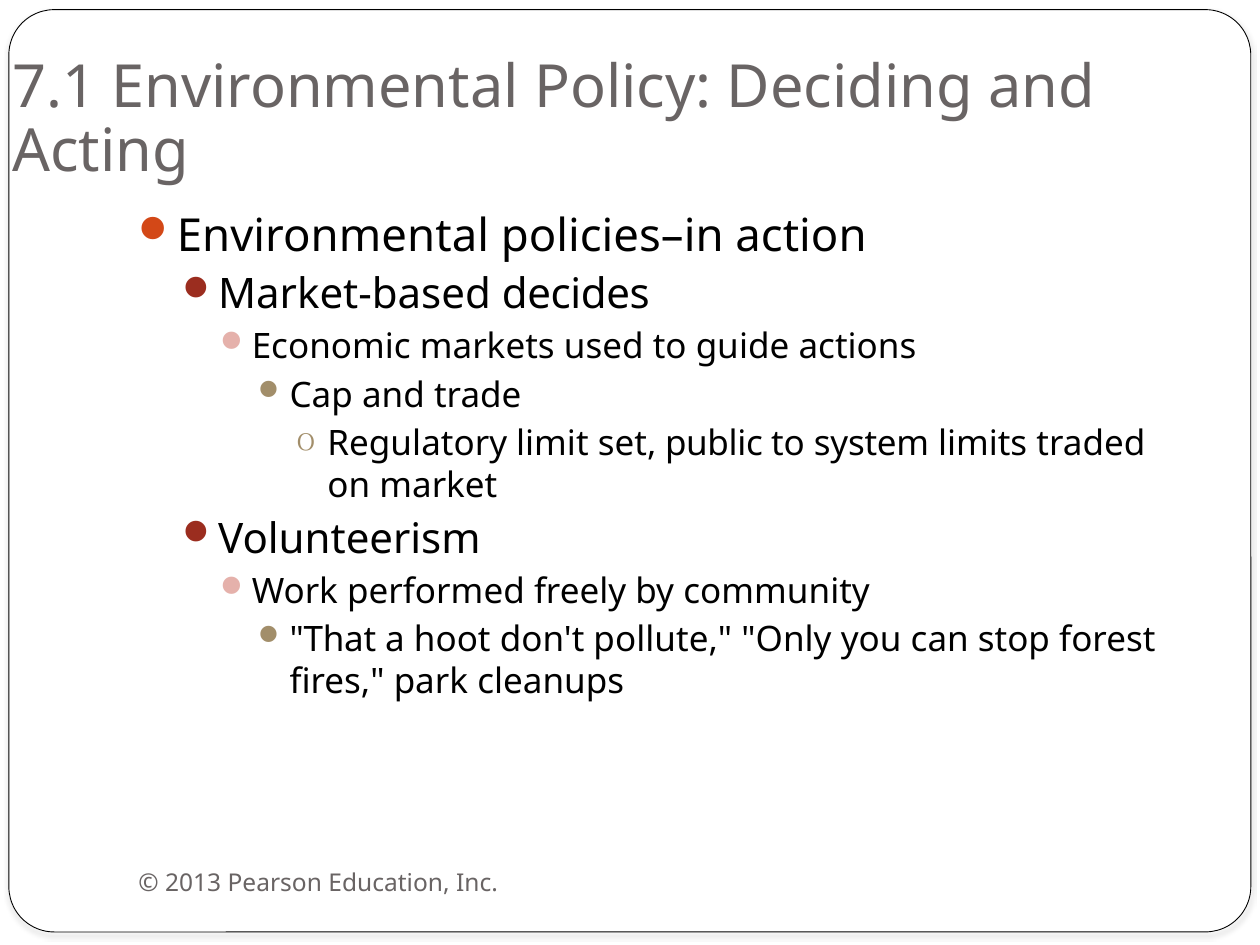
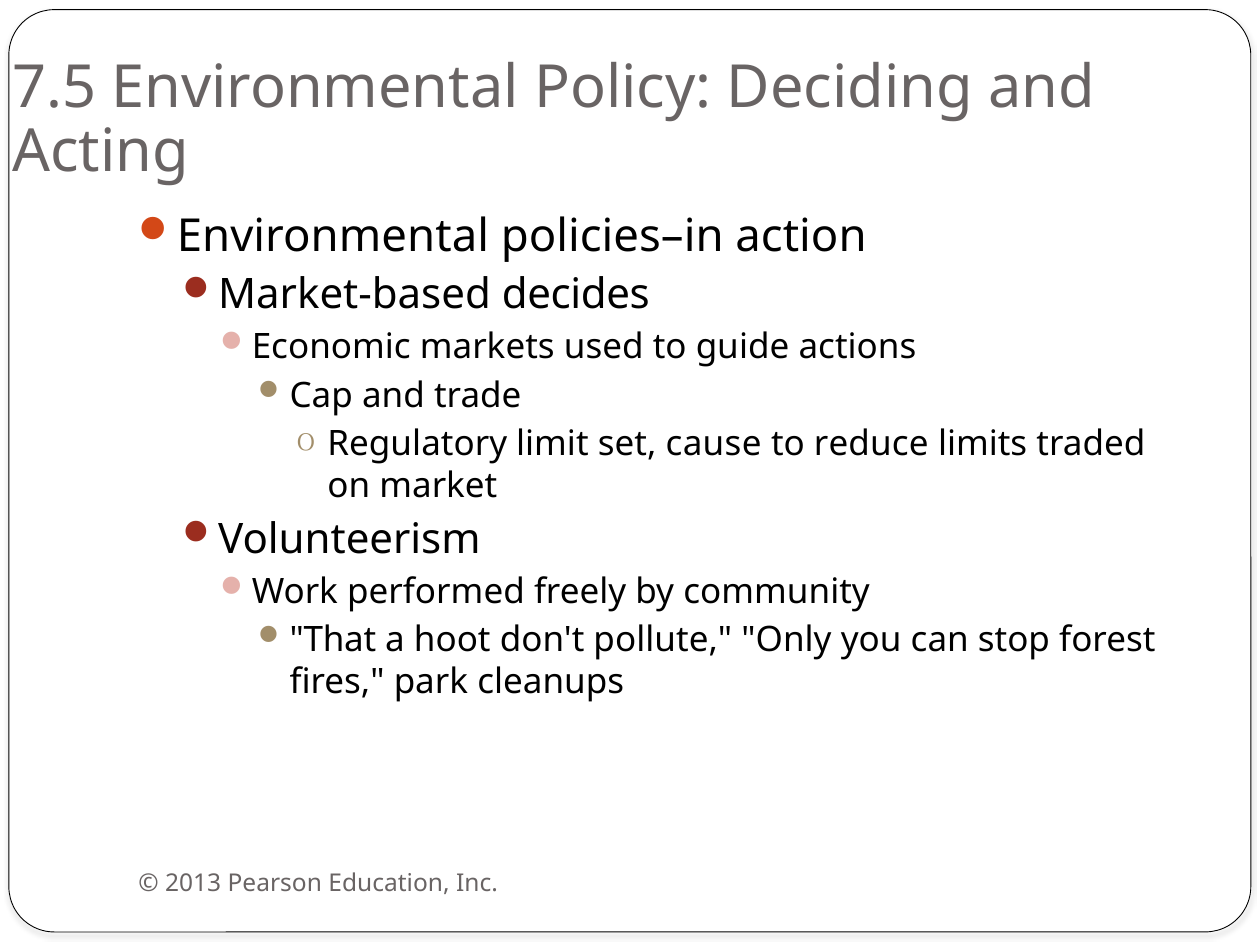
7.1: 7.1 -> 7.5 (54, 88)
public: public -> cause (714, 444)
system: system -> reduce (871, 444)
